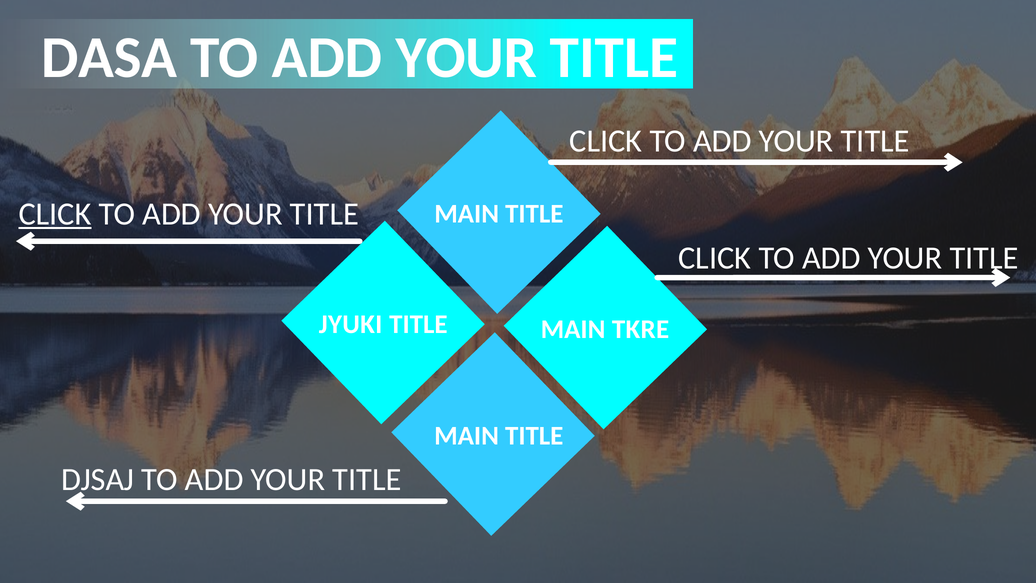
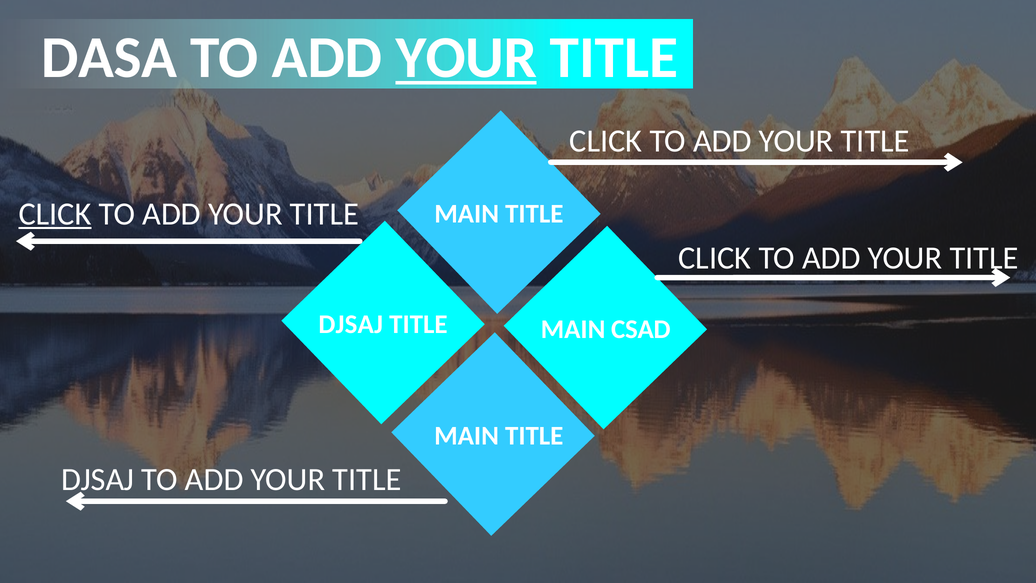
YOUR underline: none -> present (466, 57)
JYUKI: JYUKI -> DJSAJ (351, 324)
TKRE: TKRE -> CSAD (641, 329)
